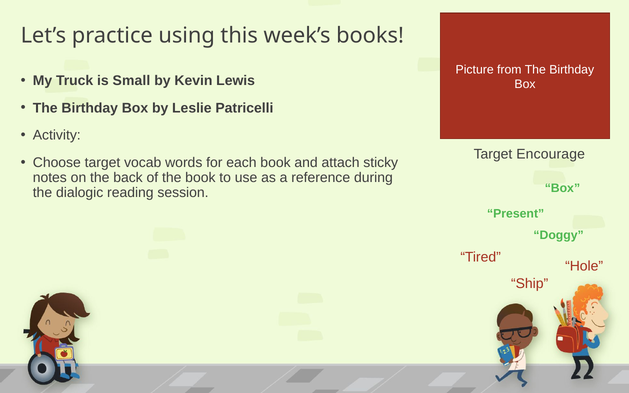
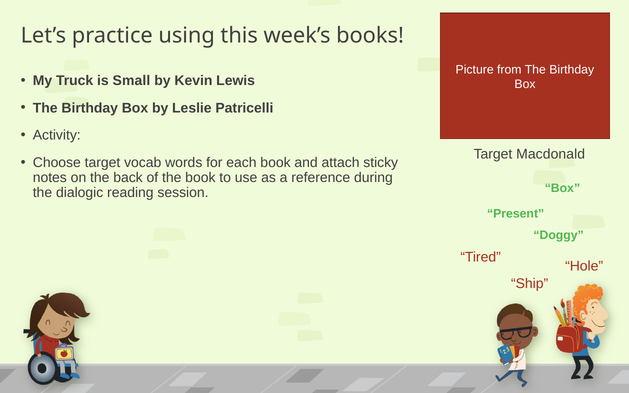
Encourage: Encourage -> Macdonald (551, 154)
